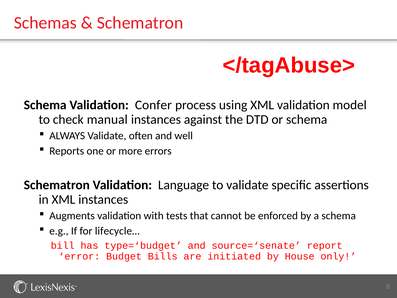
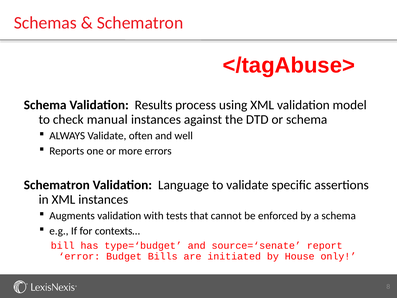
Confer: Confer -> Results (154, 105)
lifecycle…: lifecycle… -> contexts… (117, 231)
